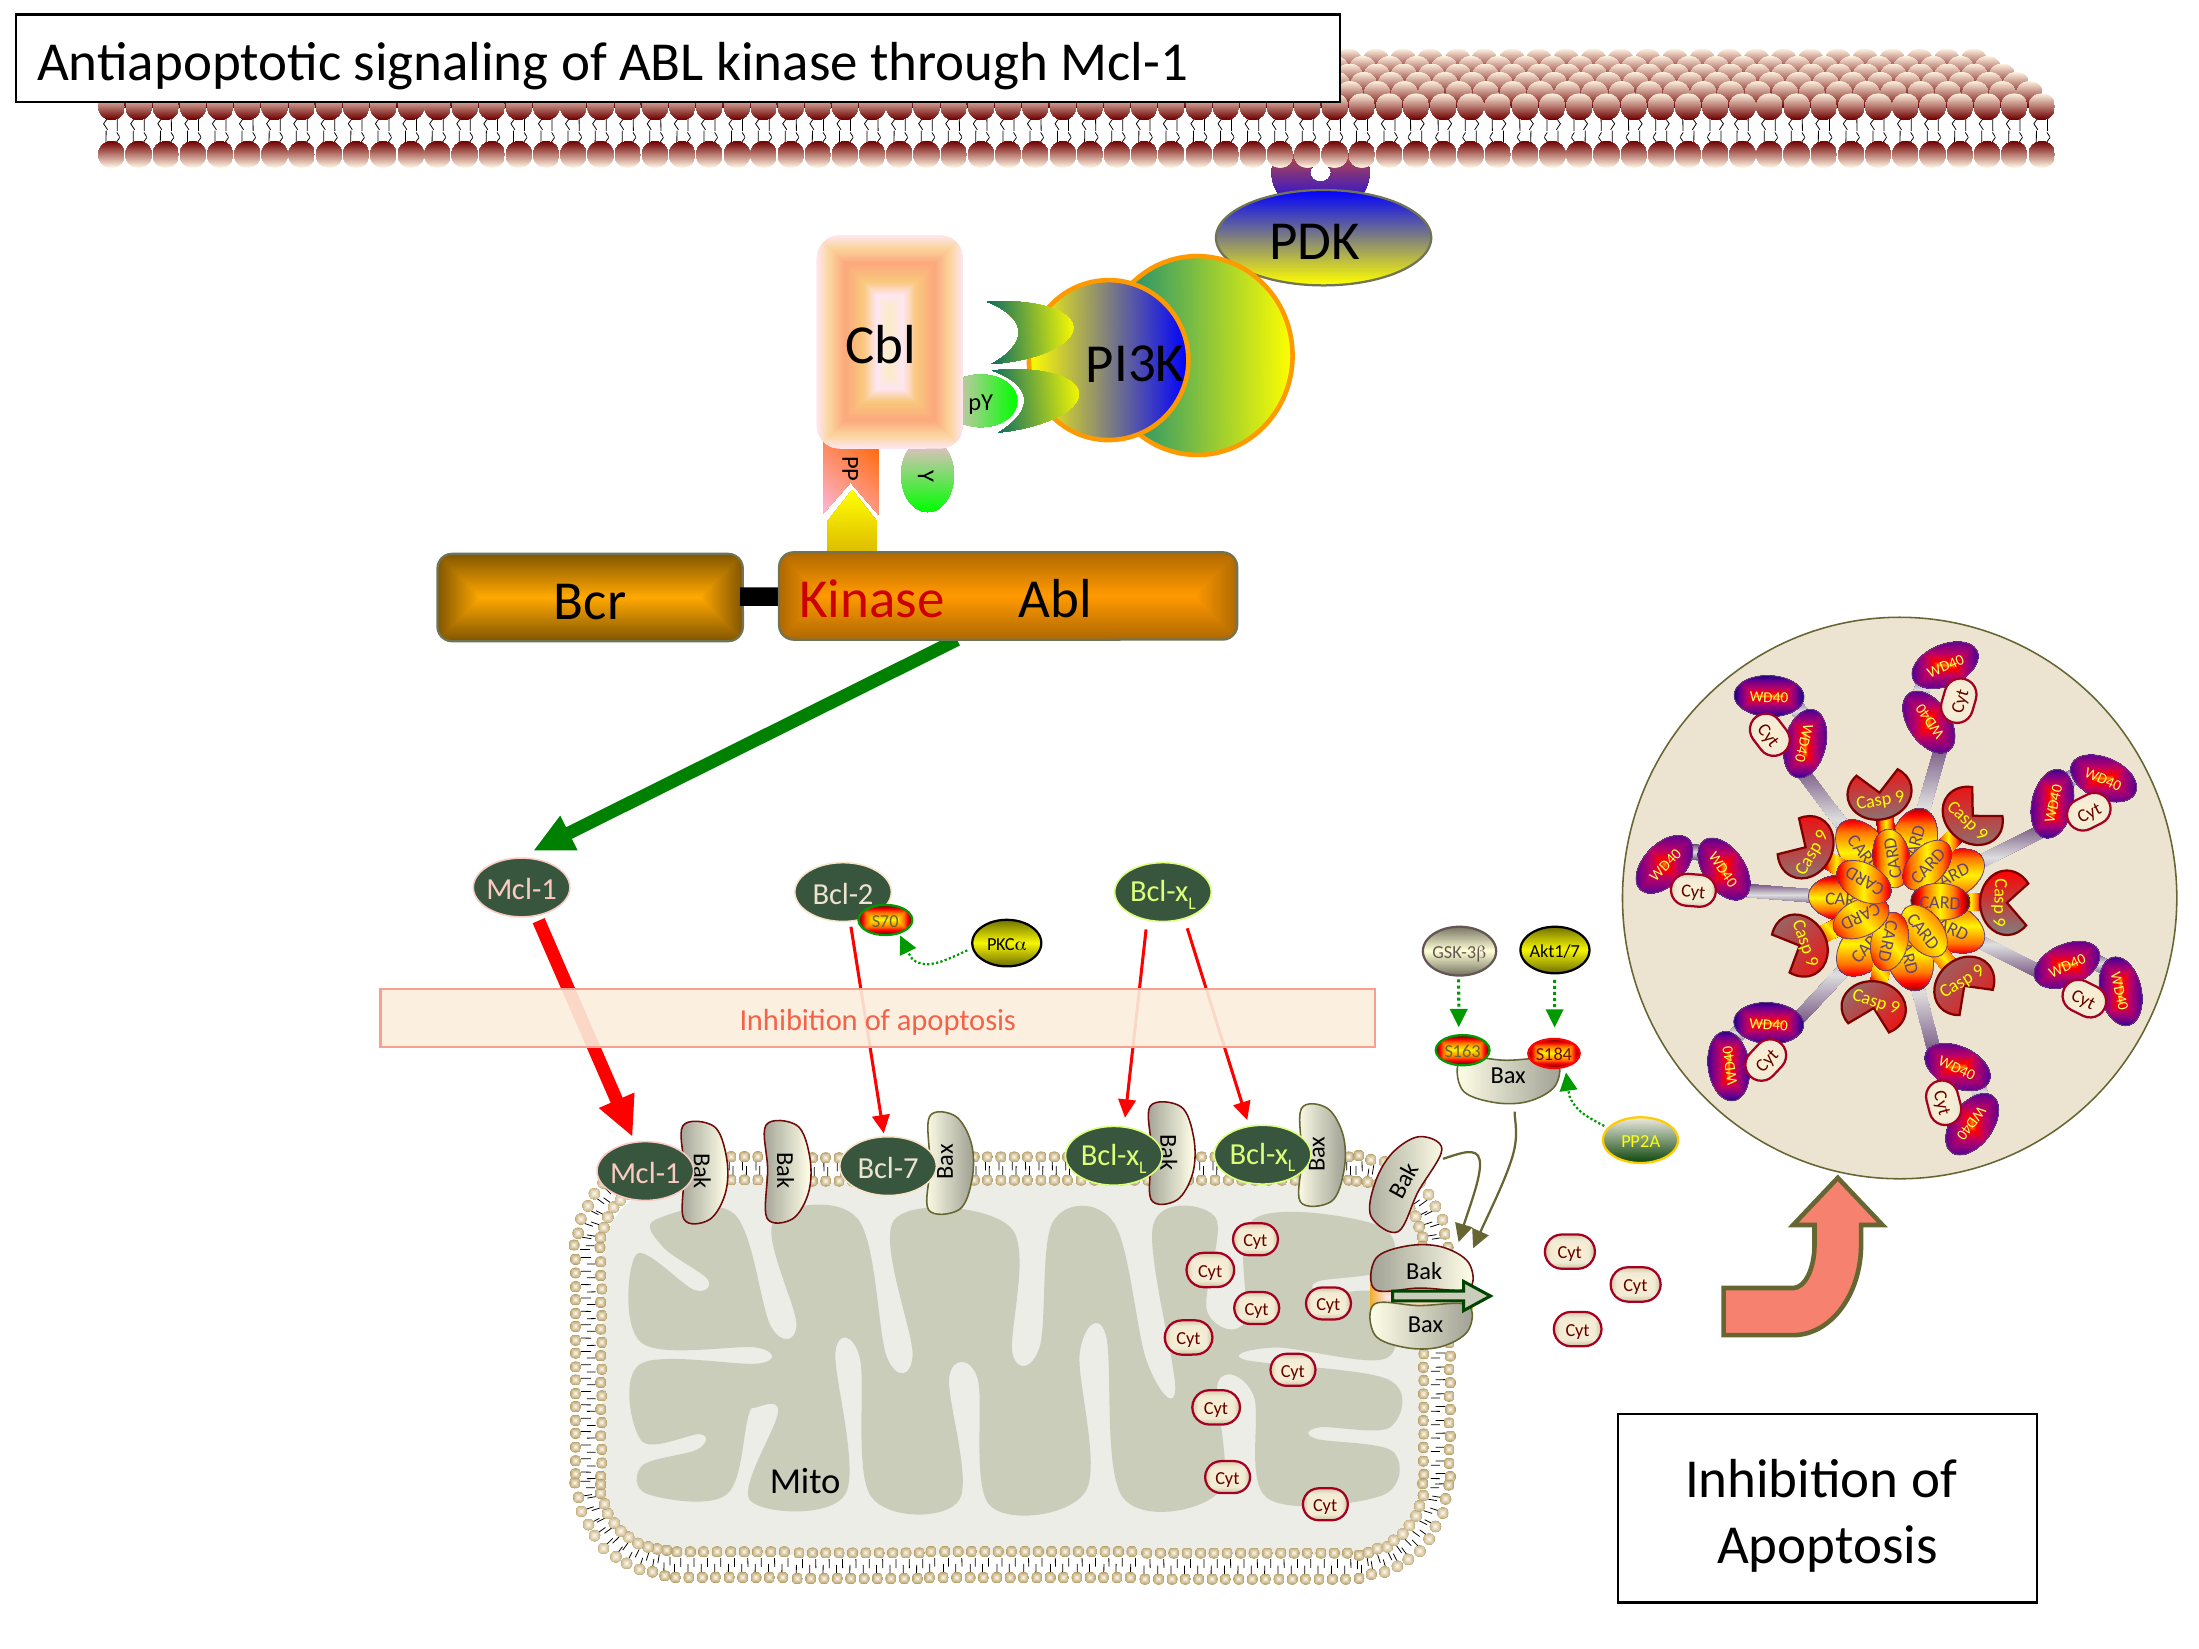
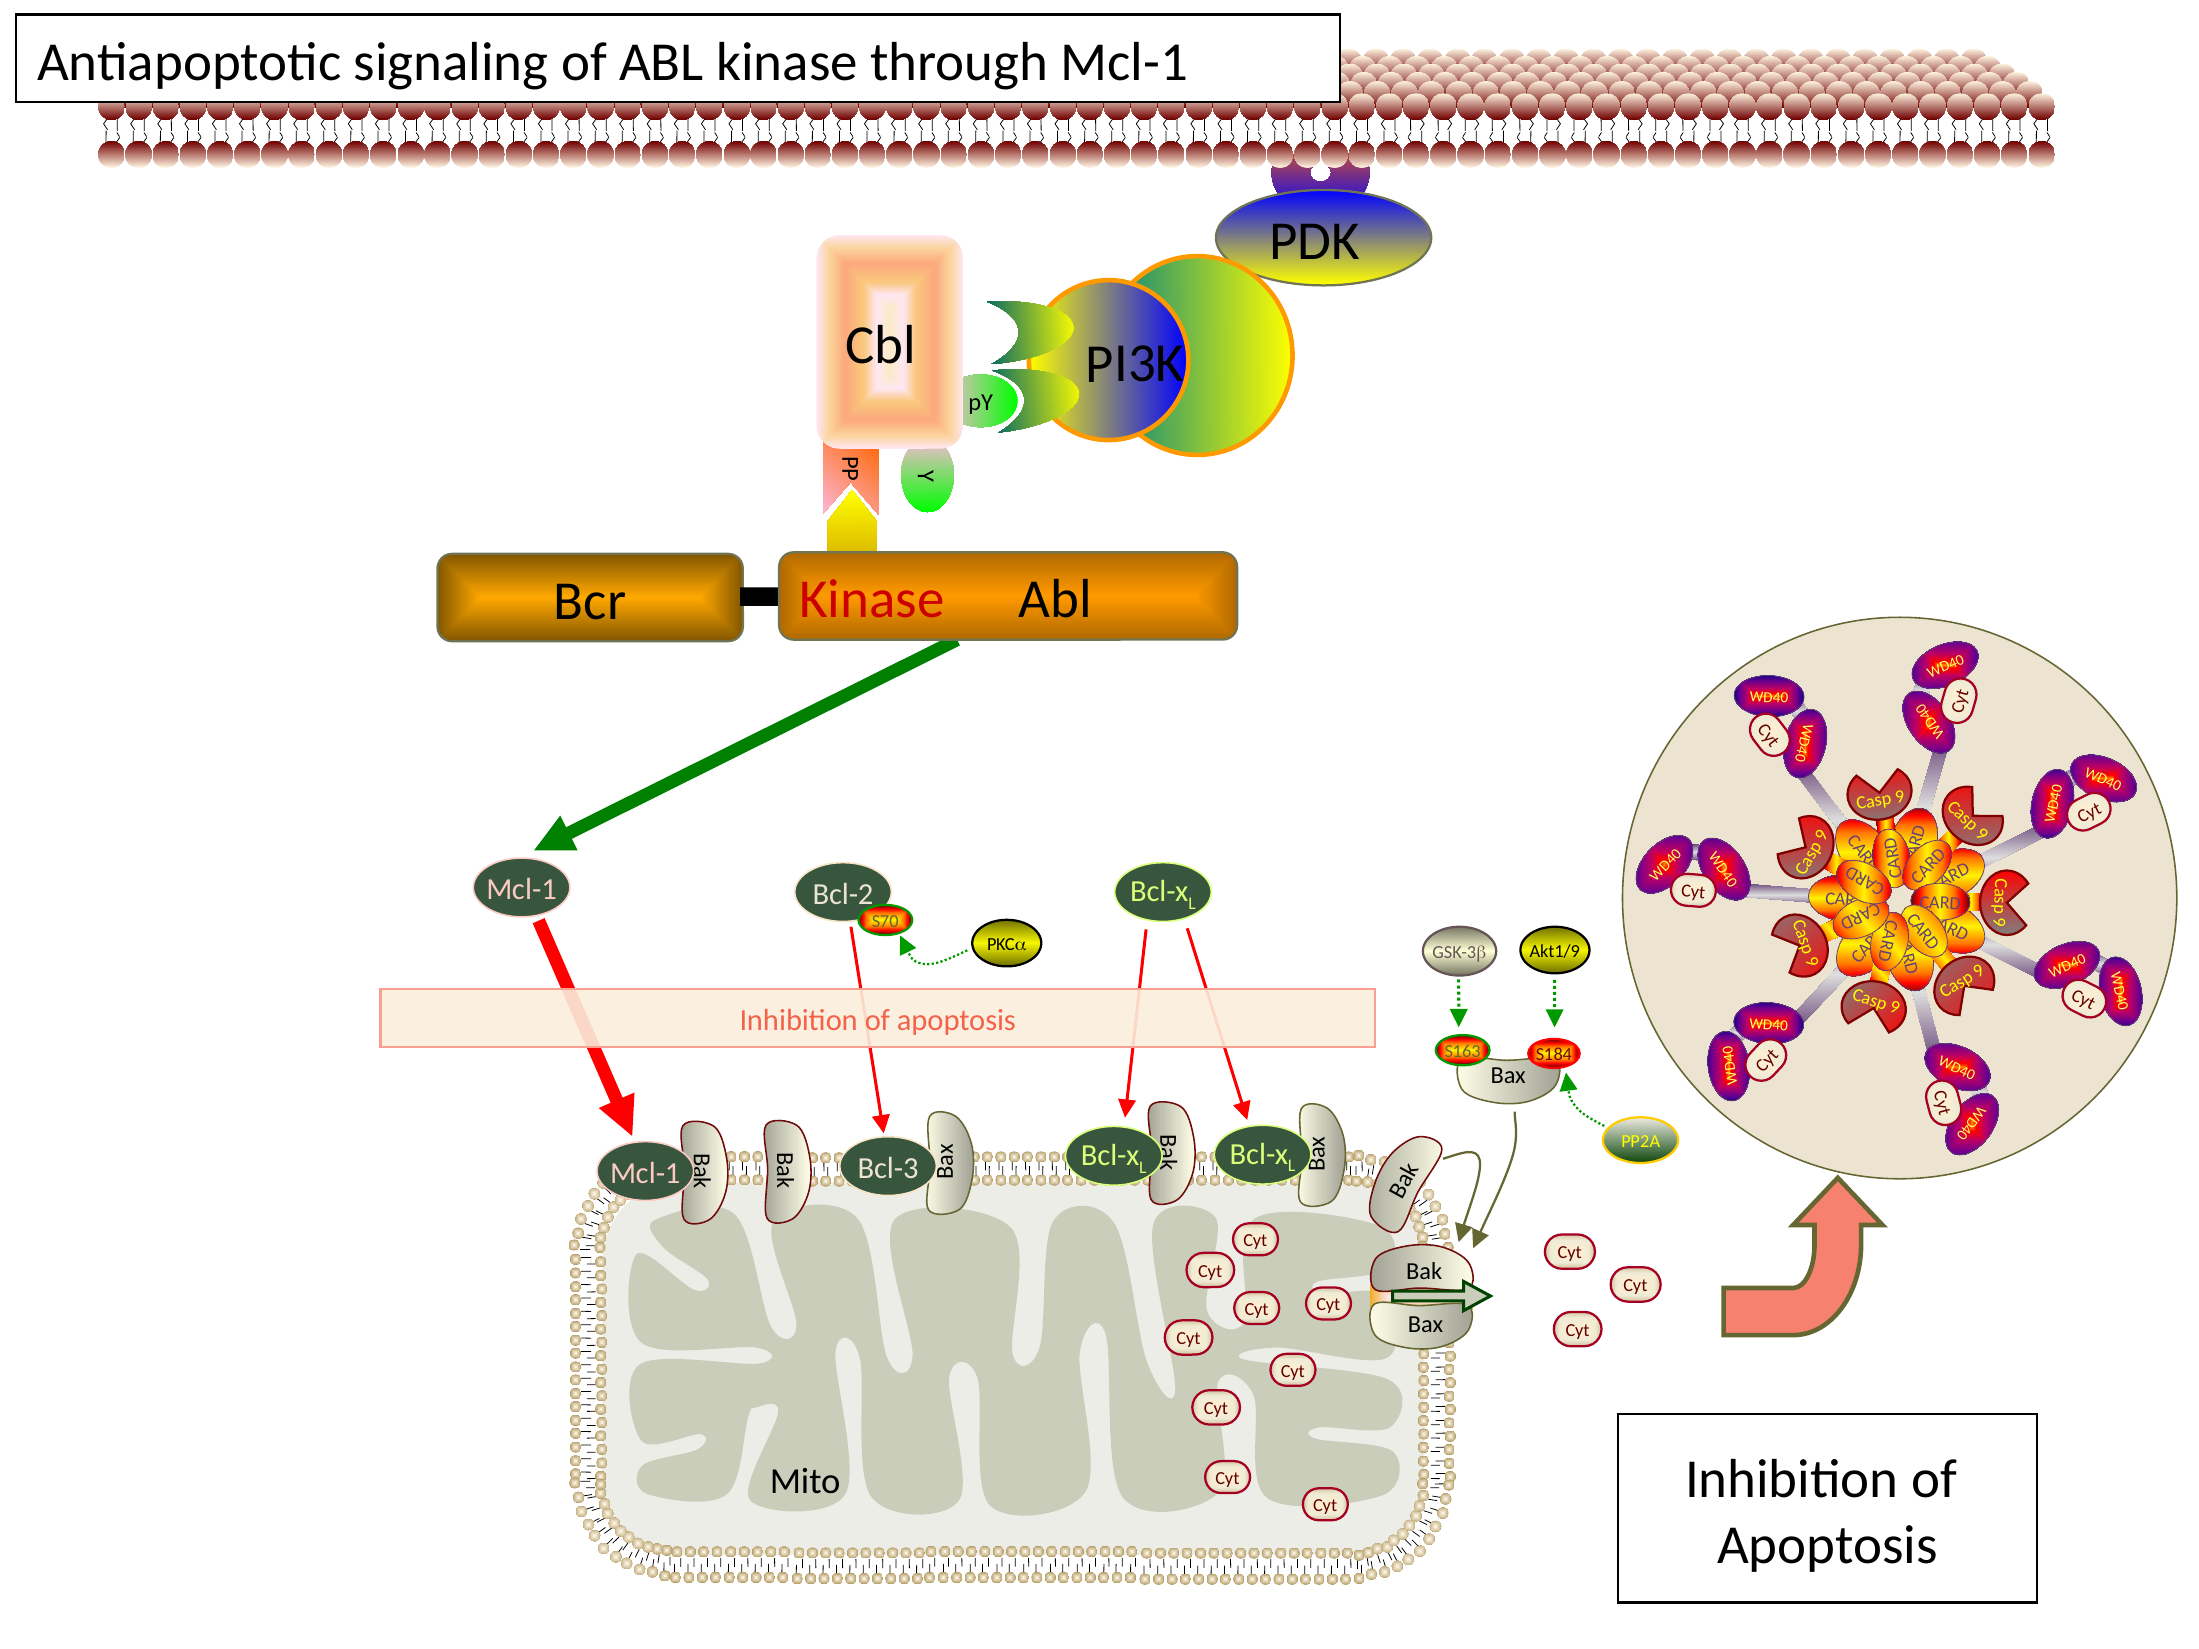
Akt1/7: Akt1/7 -> Akt1/9 (1555, 951)
Bcl-7: Bcl-7 -> Bcl-3 (888, 1168)
